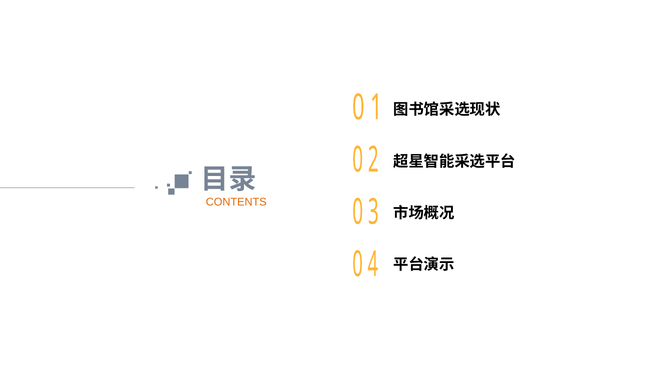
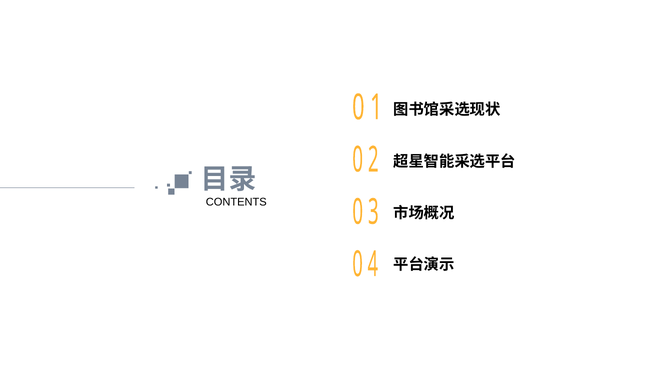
CONTENTS colour: orange -> black (236, 202)
